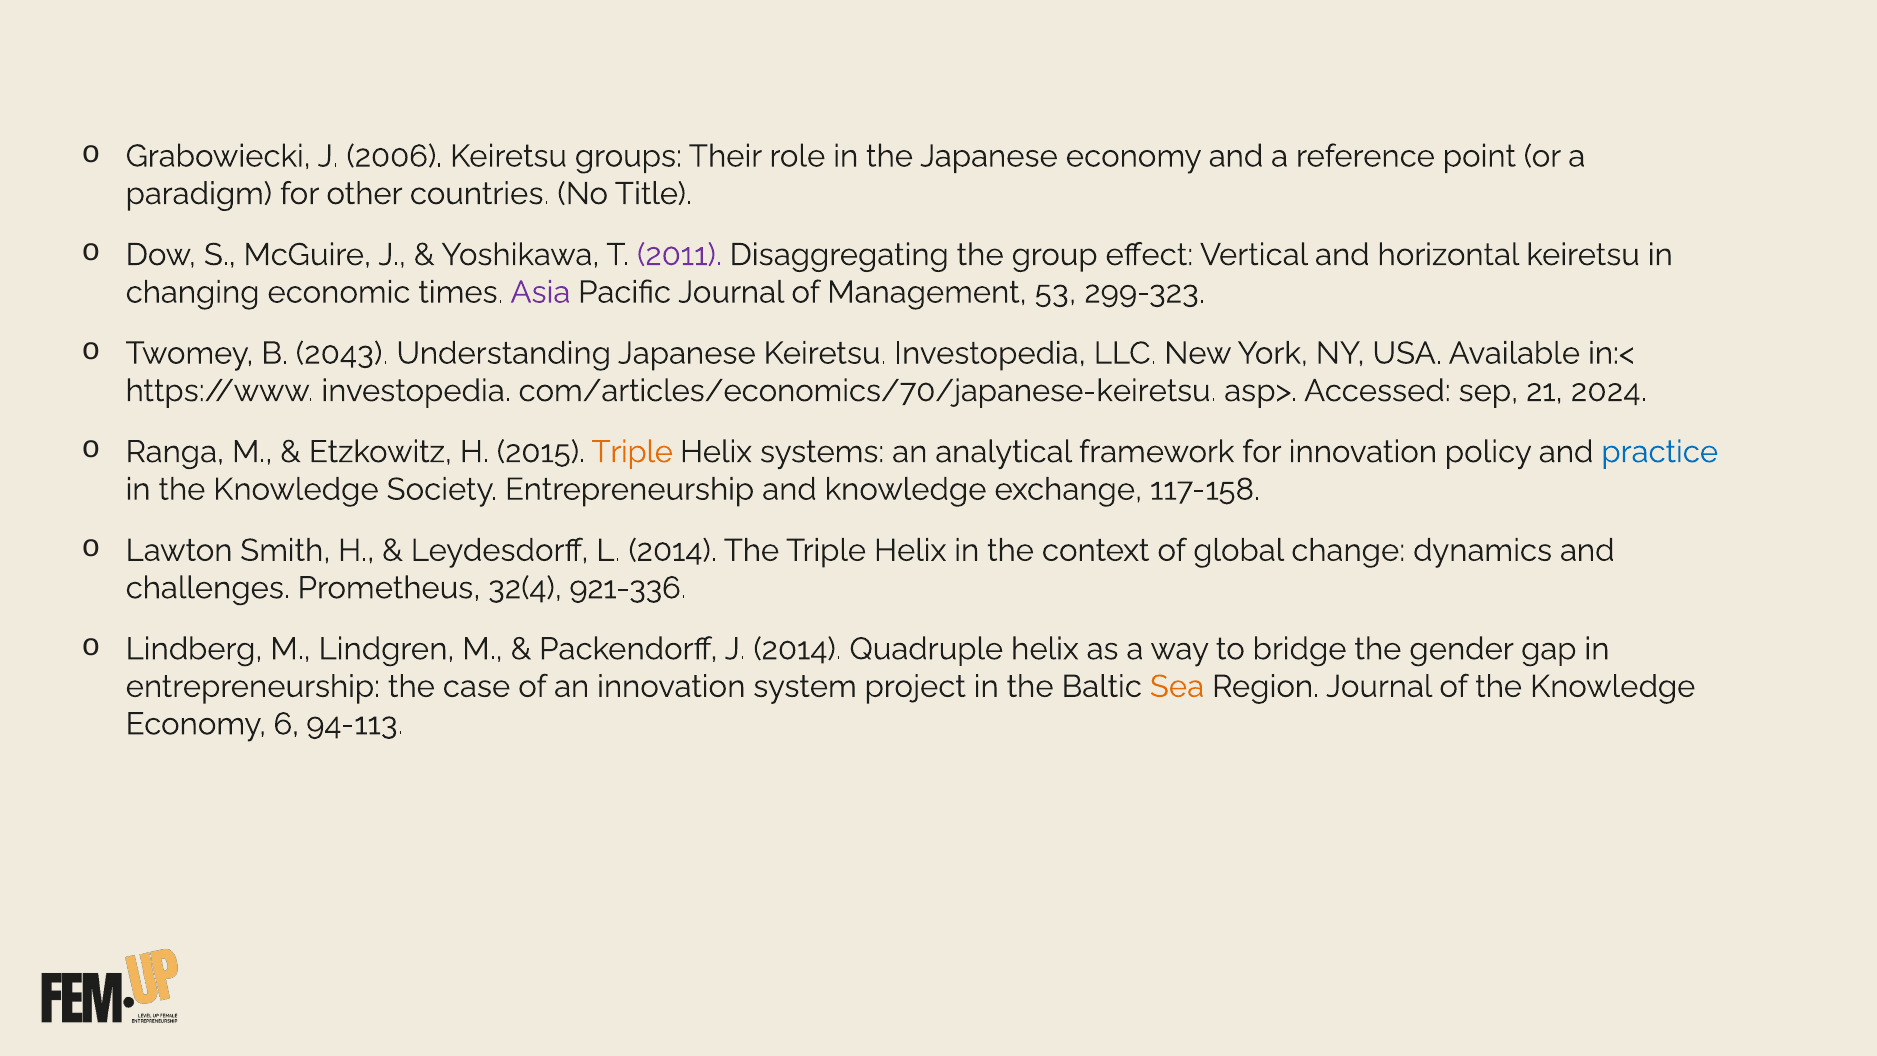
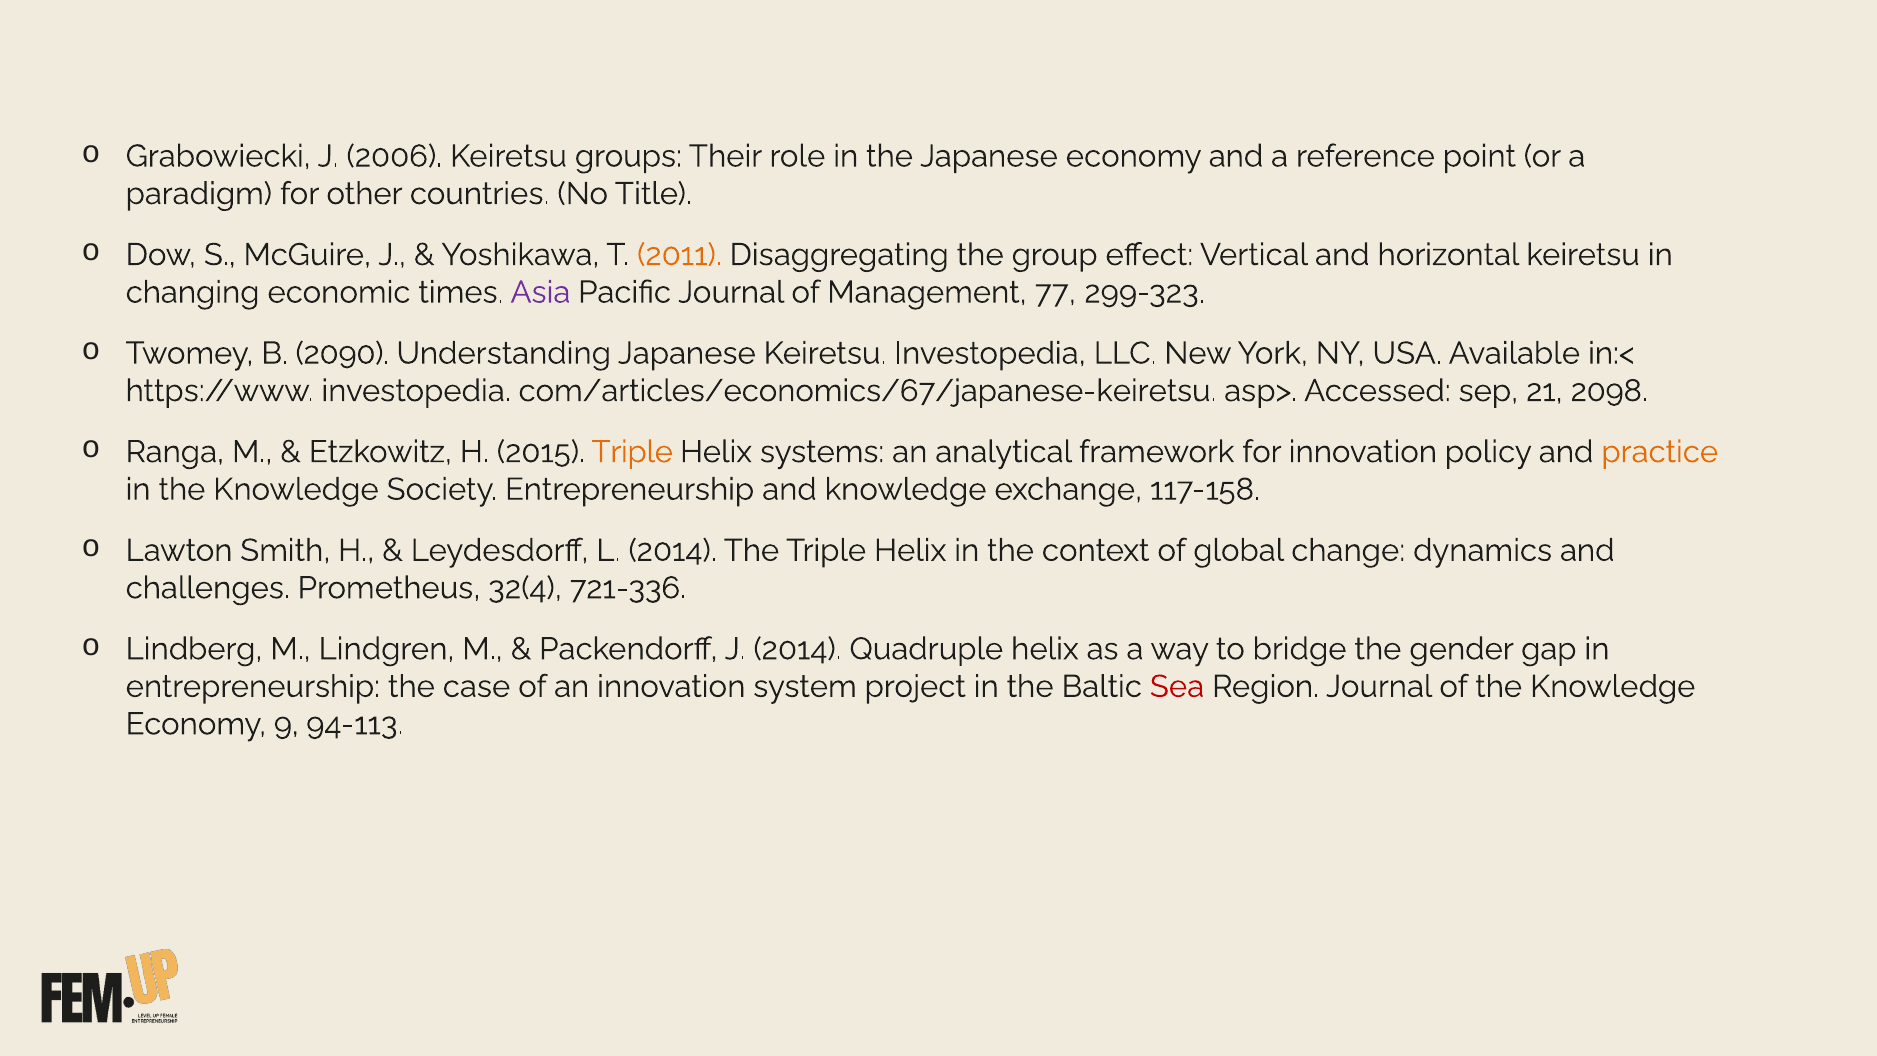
2011 colour: purple -> orange (679, 255)
53: 53 -> 77 (1055, 292)
2043: 2043 -> 2090 (342, 353)
com/articles/economics/70/japanese-keiretsu: com/articles/economics/70/japanese-keiretsu -> com/articles/economics/67/japanese-keiretsu (867, 391)
2024: 2024 -> 2098 (1609, 391)
practice colour: blue -> orange (1660, 452)
921-336: 921-336 -> 721-336 (628, 588)
Sea colour: orange -> red (1177, 686)
6: 6 -> 9 (286, 724)
